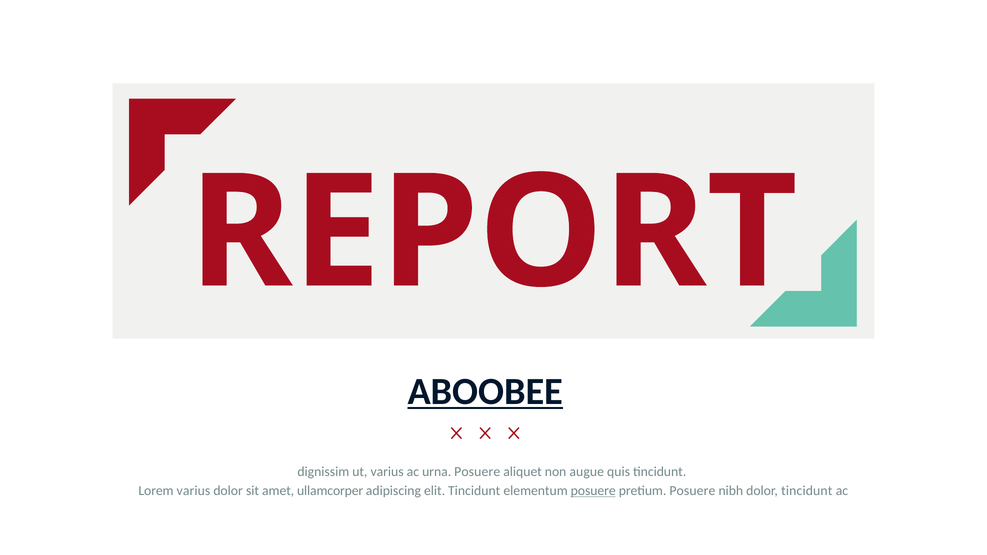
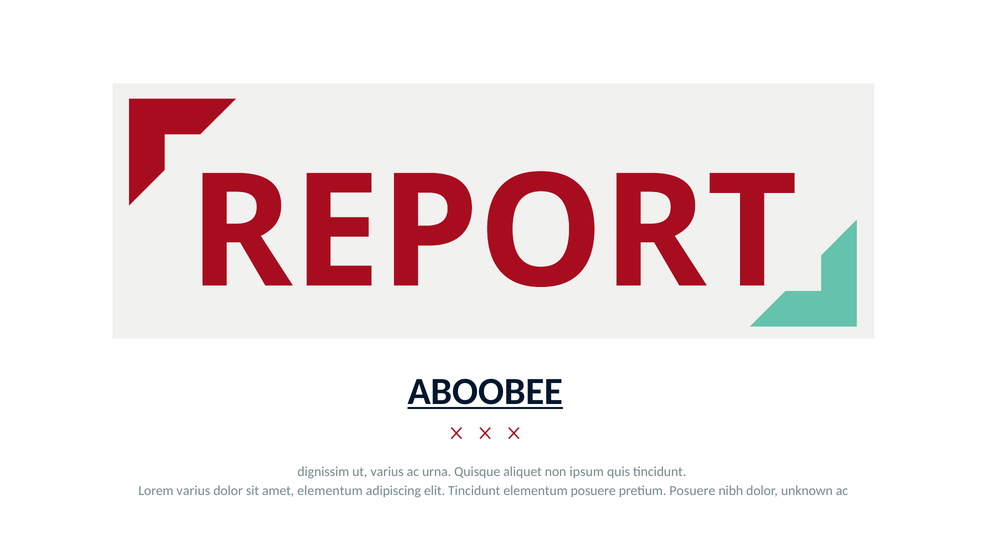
urna Posuere: Posuere -> Quisque (477, 472)
augue: augue -> ipsum (587, 472)
amet ullamcorper: ullamcorper -> elementum (330, 491)
posuere underline: present -> none (593, 491)
dolor tincidunt: tincidunt -> unknown (807, 491)
